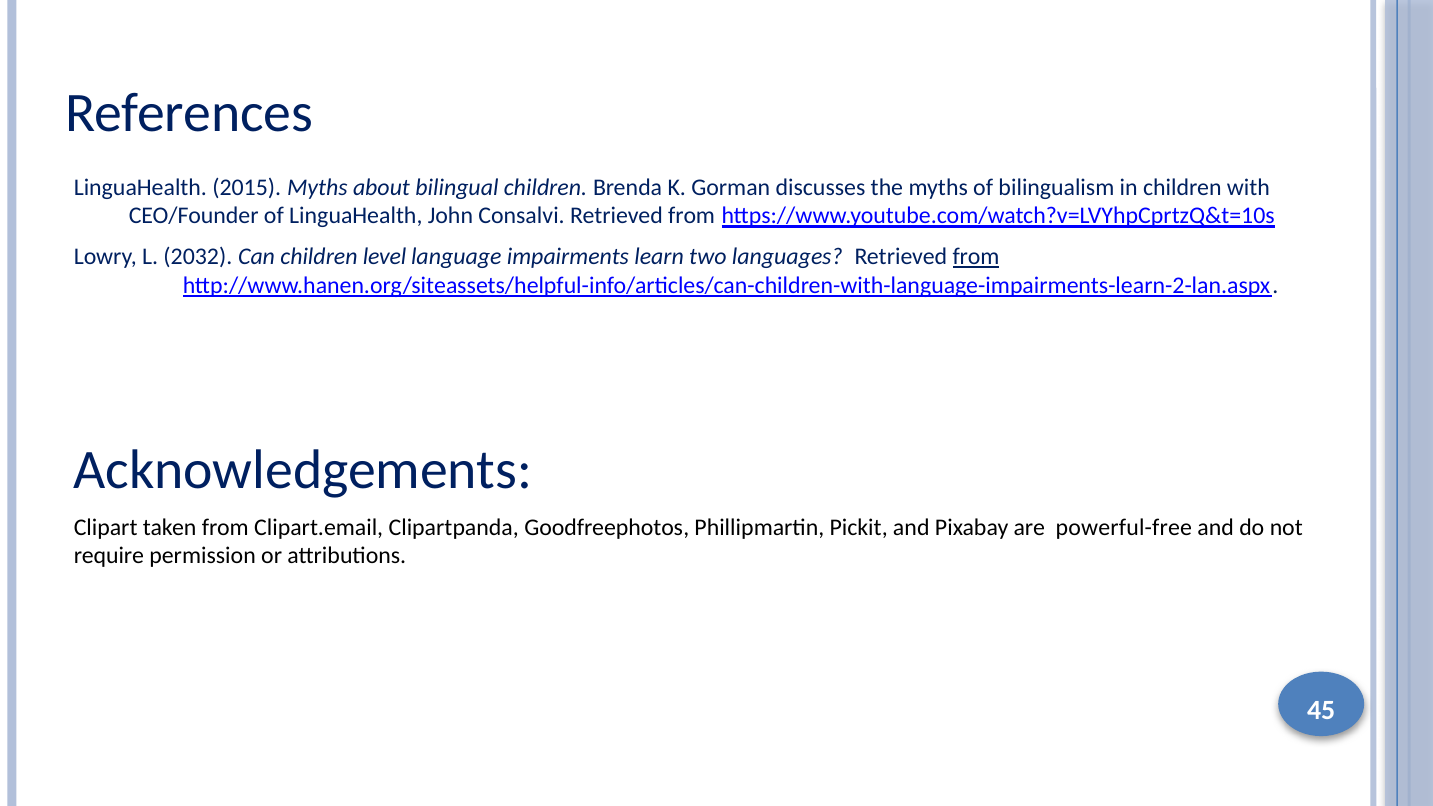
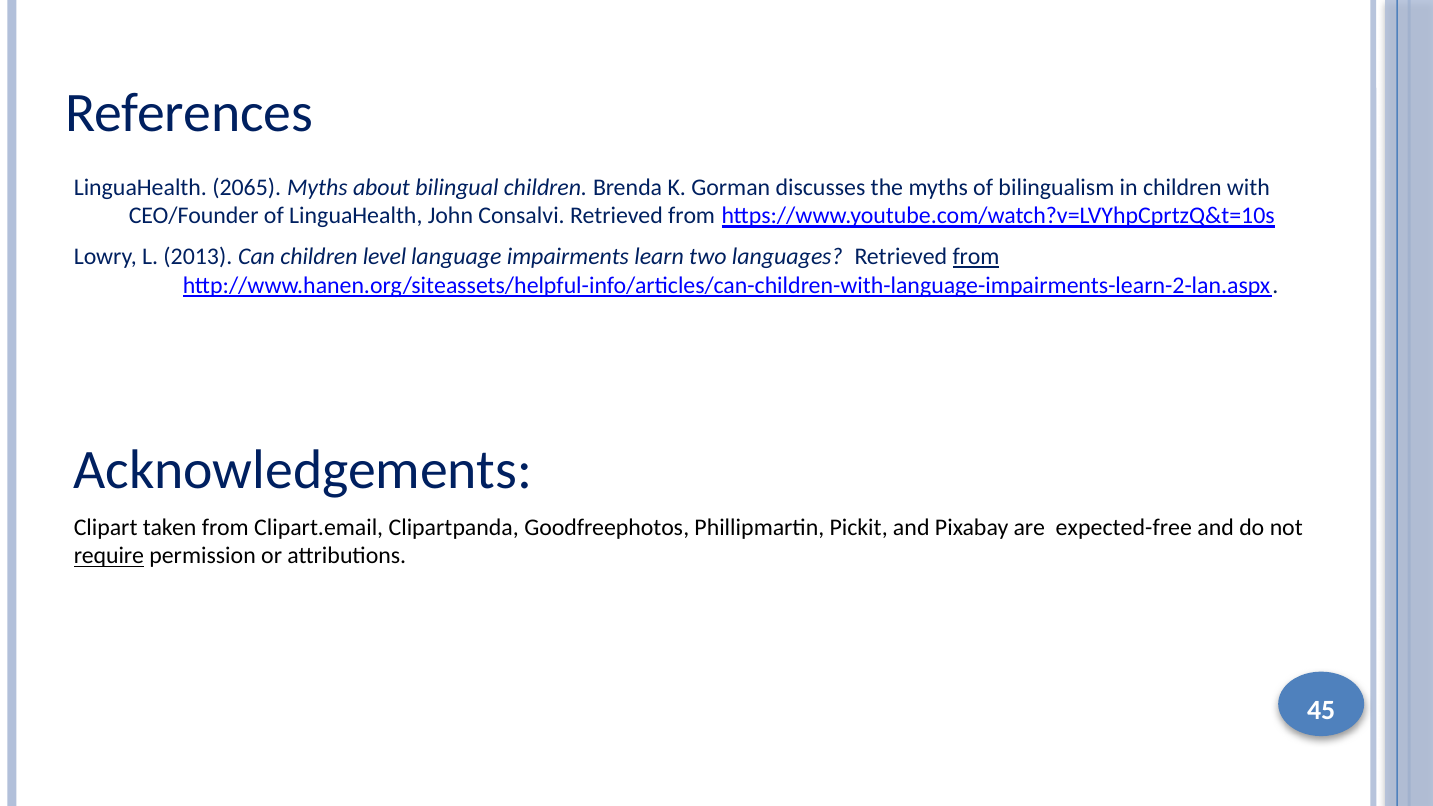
2015: 2015 -> 2065 (247, 187)
2032: 2032 -> 2013 (198, 257)
powerful-free: powerful-free -> expected-free (1124, 527)
require underline: none -> present (109, 556)
